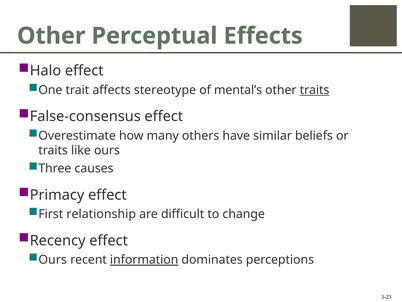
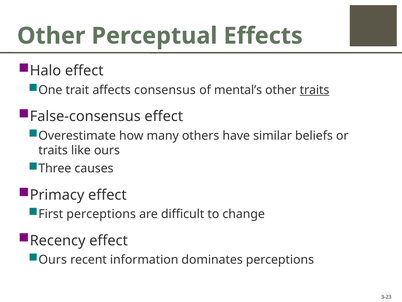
stereotype: stereotype -> consensus (165, 90)
First relationship: relationship -> perceptions (101, 214)
information underline: present -> none (144, 259)
